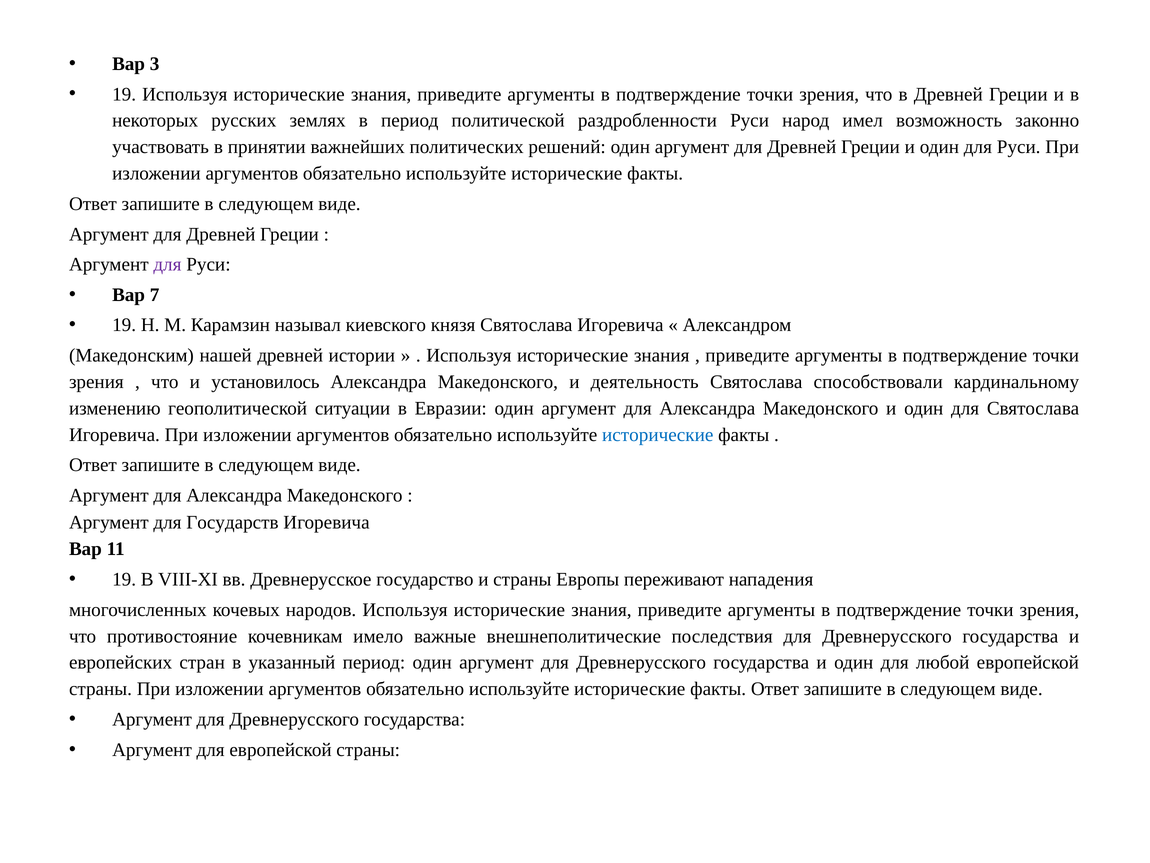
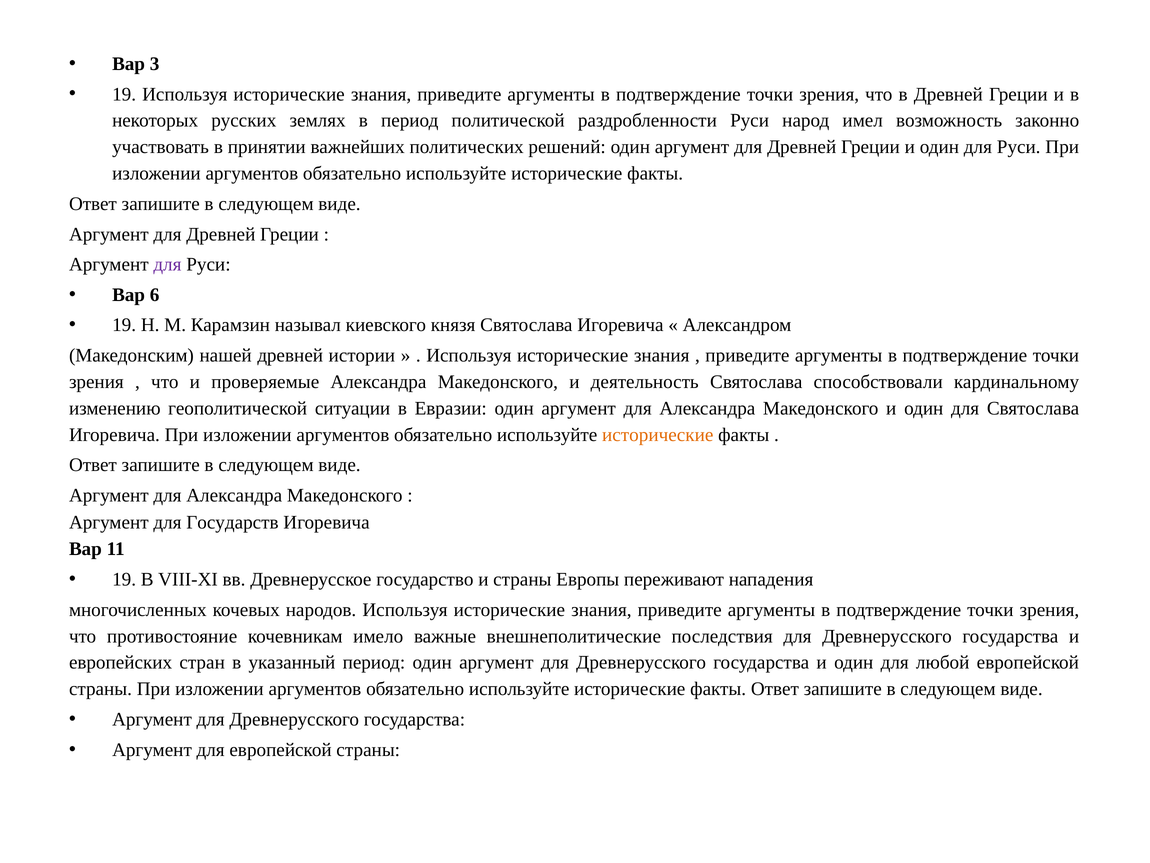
7: 7 -> 6 (155, 295)
установилось: установилось -> проверяемые (265, 382)
исторические colour: blue -> orange (658, 435)
